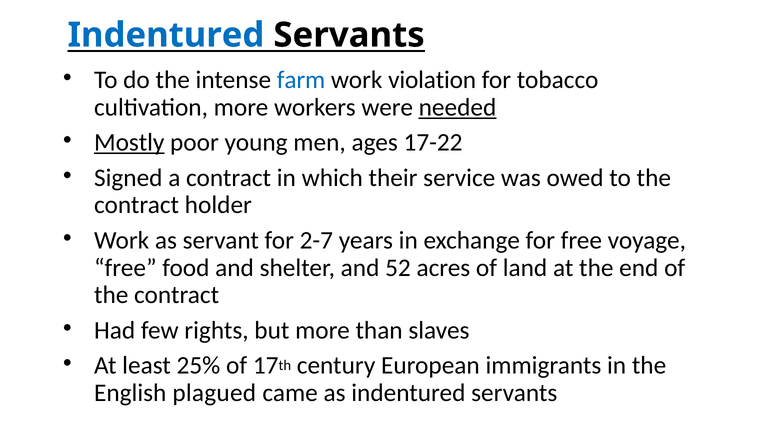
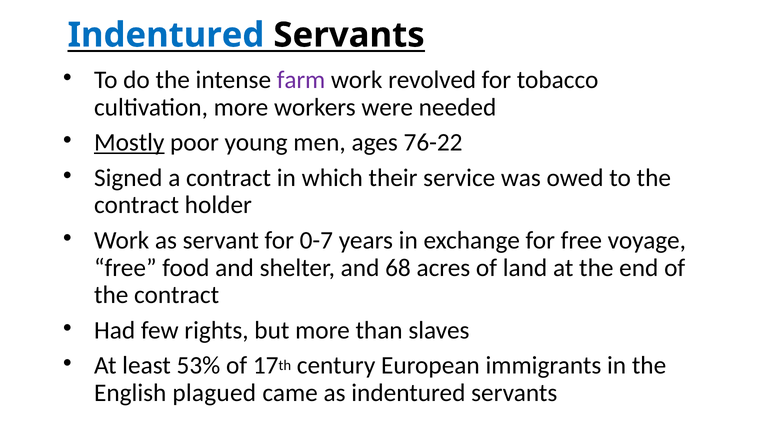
farm colour: blue -> purple (301, 80)
violation: violation -> revolved (432, 80)
needed underline: present -> none (457, 107)
17-22: 17-22 -> 76-22 (433, 142)
2-7: 2-7 -> 0-7 (316, 240)
52: 52 -> 68 (398, 268)
25%: 25% -> 53% (198, 365)
